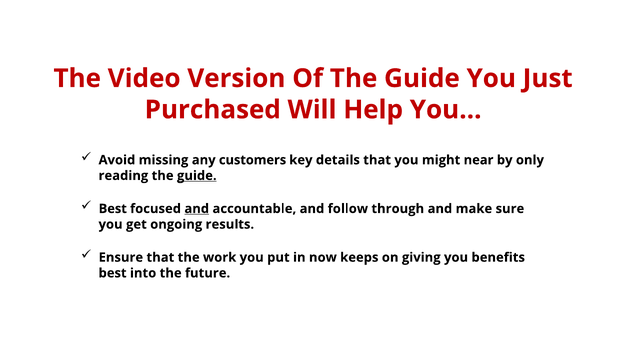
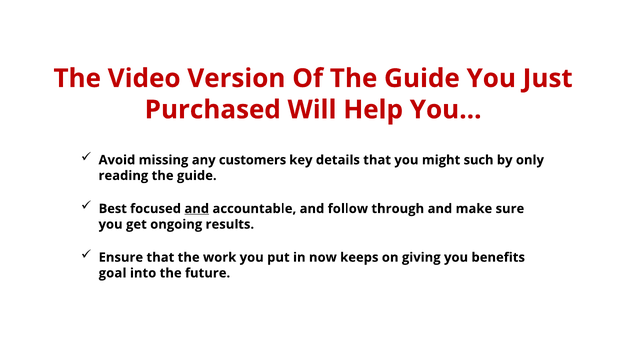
near: near -> such (479, 160)
guide underline: present -> none (197, 175)
best: best -> goal (113, 273)
